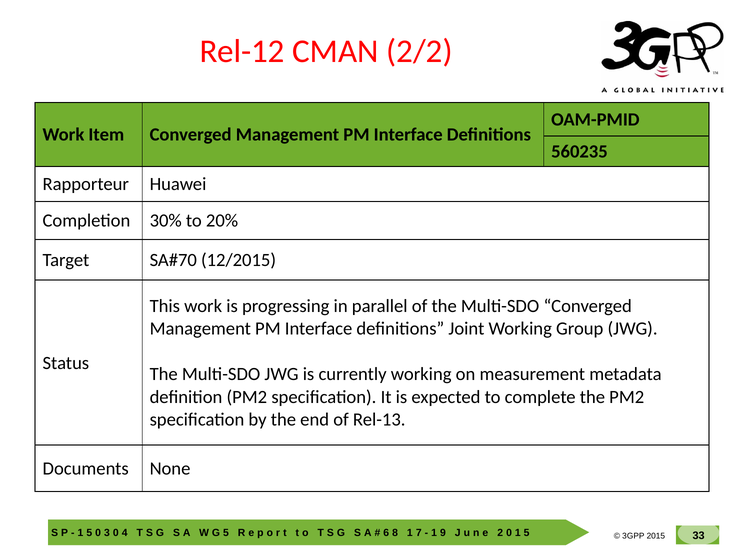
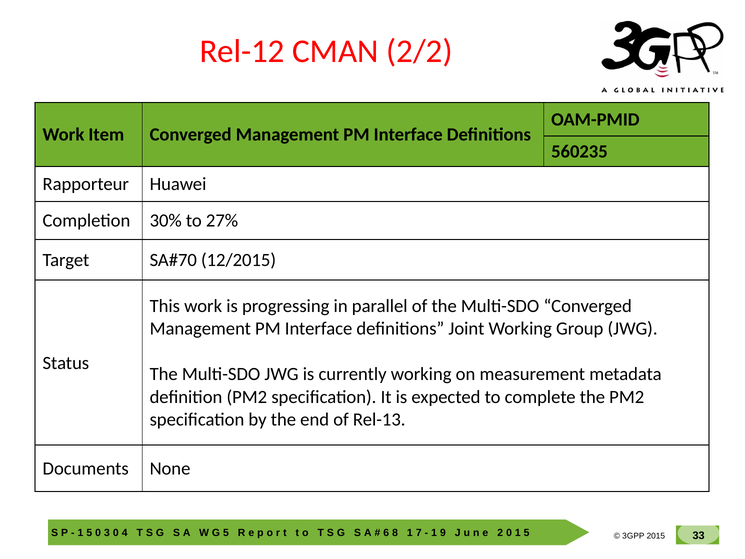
20%: 20% -> 27% (222, 221)
